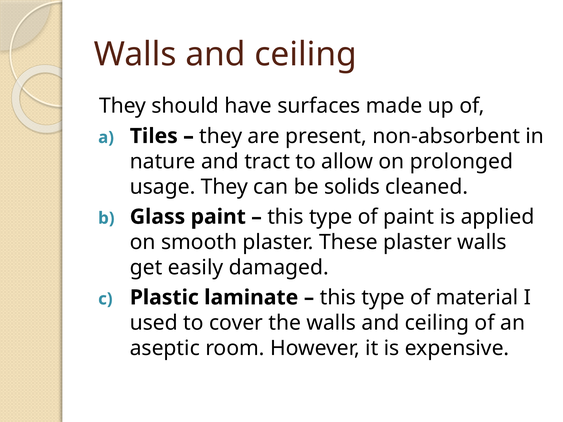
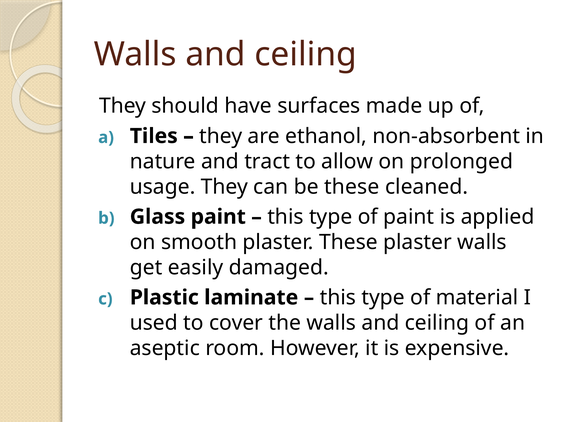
present: present -> ethanol (326, 136)
be solids: solids -> these (352, 187)
